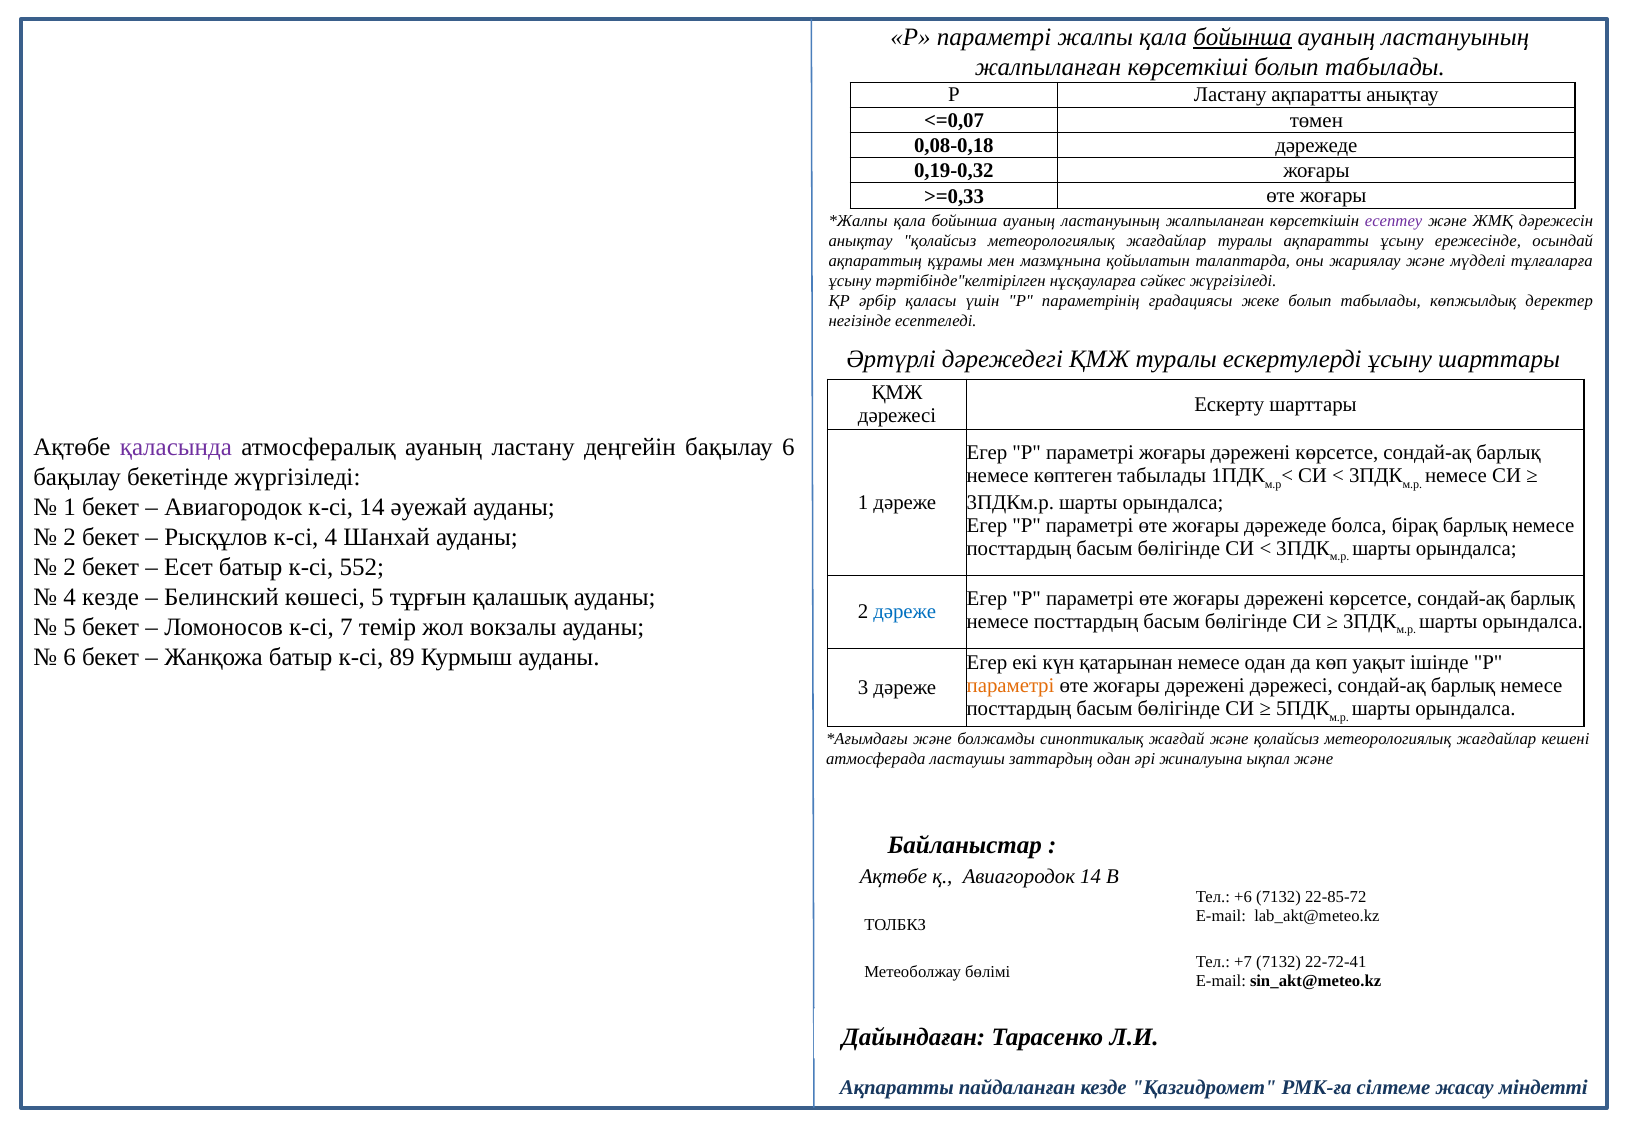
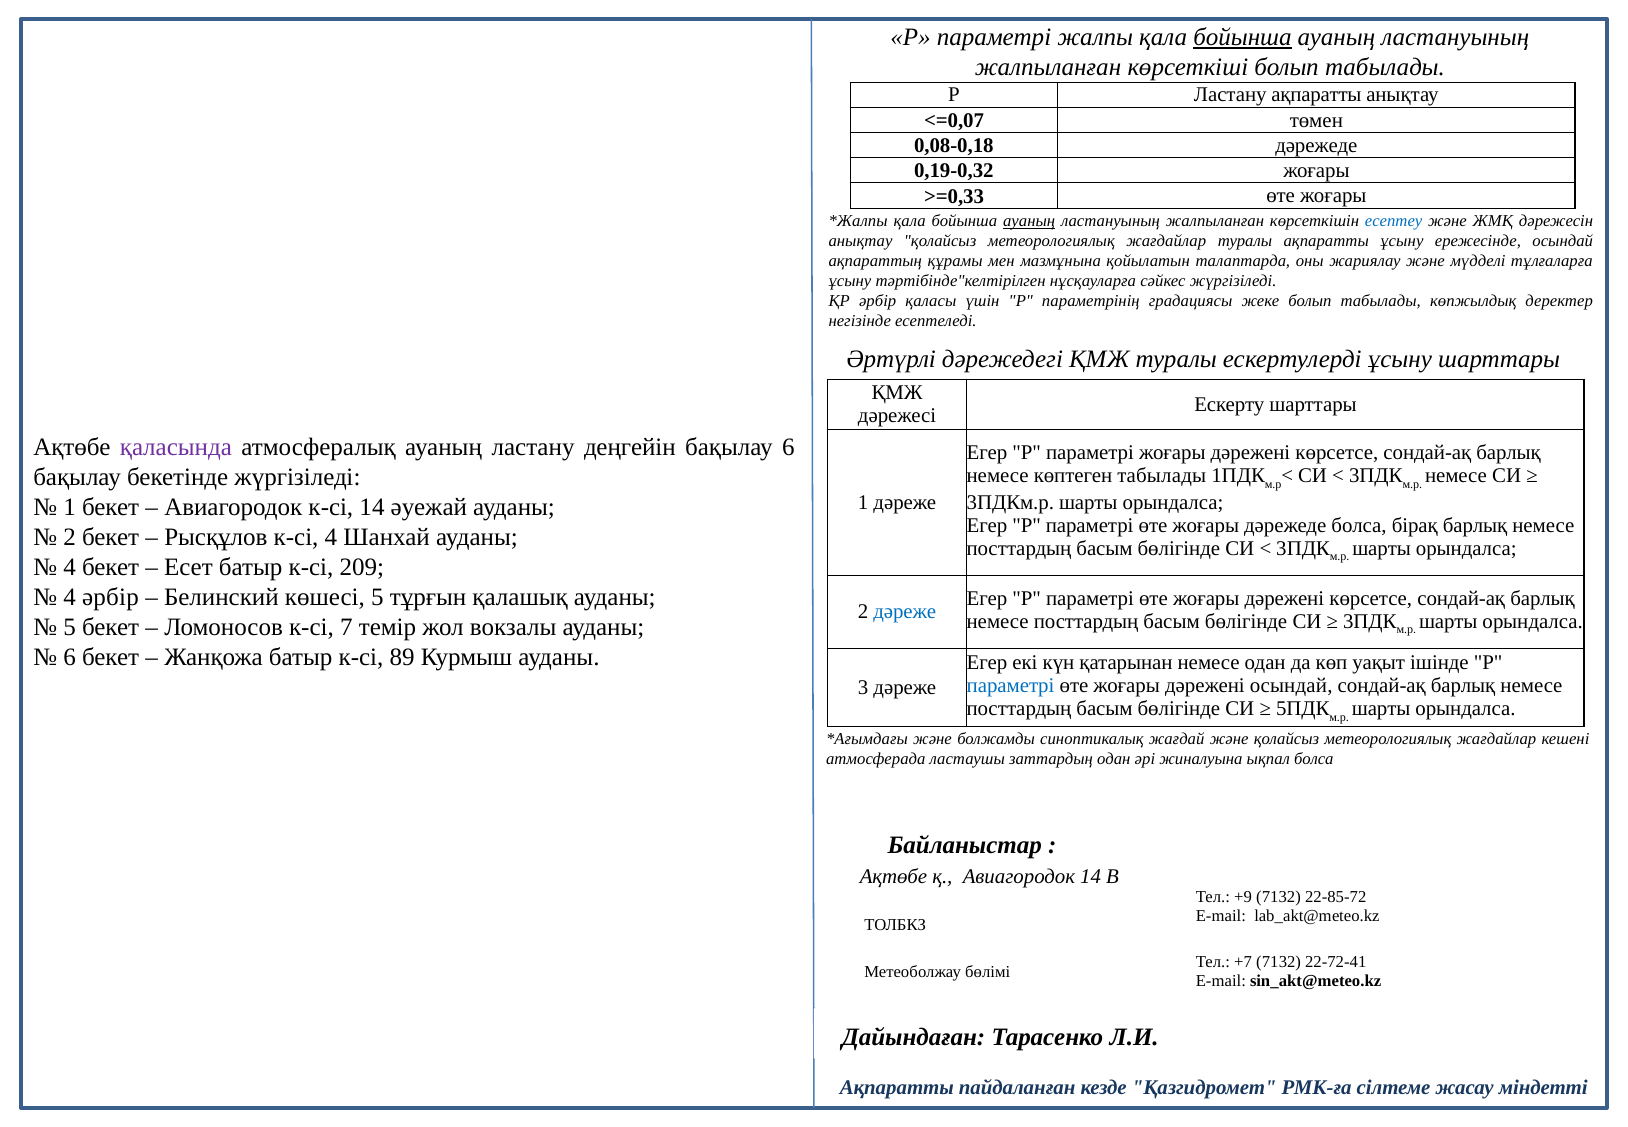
ауаның underline: none -> present (1029, 221)
есептеу colour: purple -> blue (1394, 221)
2: 2 -> 4 (70, 568)
552: 552 -> 209 (362, 568)
4 кезде: кезде -> әрбір (110, 598)
параметрі colour: orange -> blue (1011, 686)
дәрежені дәрежесі: дәрежесі -> осындай (1291, 686)
ықпал және: және -> болса (1314, 759)
+6: +6 -> +9 (1243, 897)
